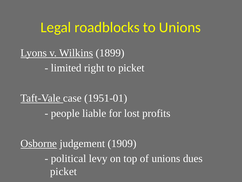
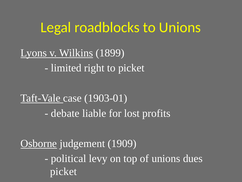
1951-01: 1951-01 -> 1903-01 (106, 98)
people: people -> debate (65, 113)
